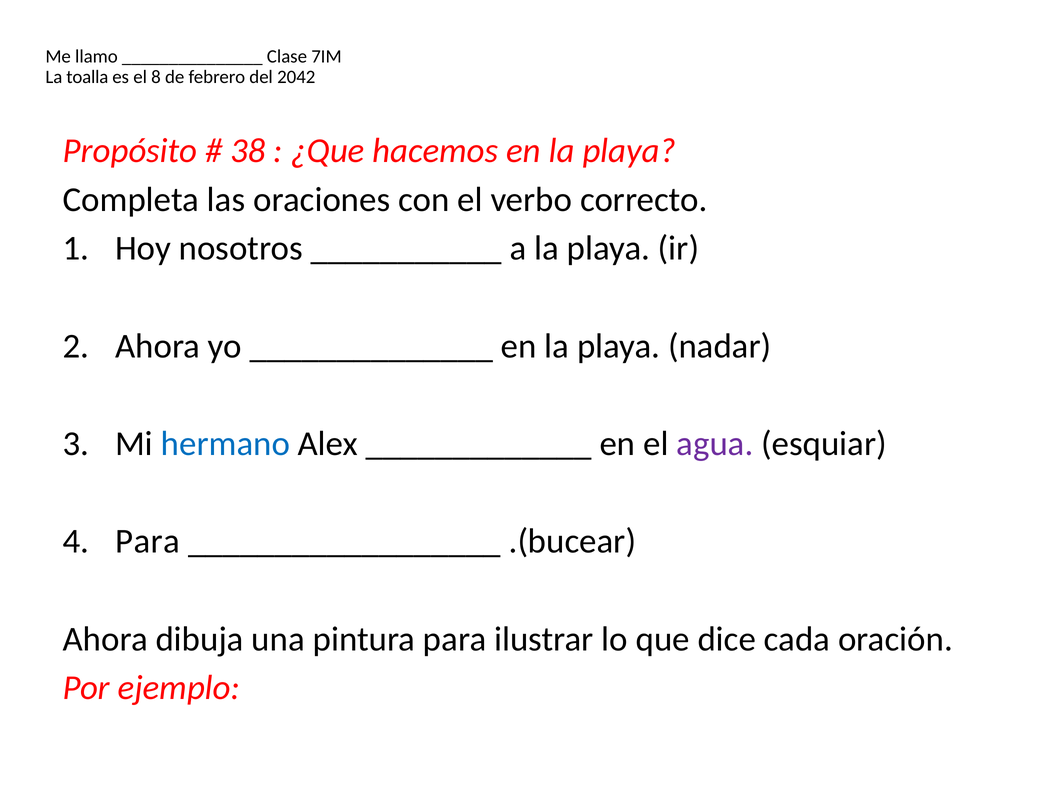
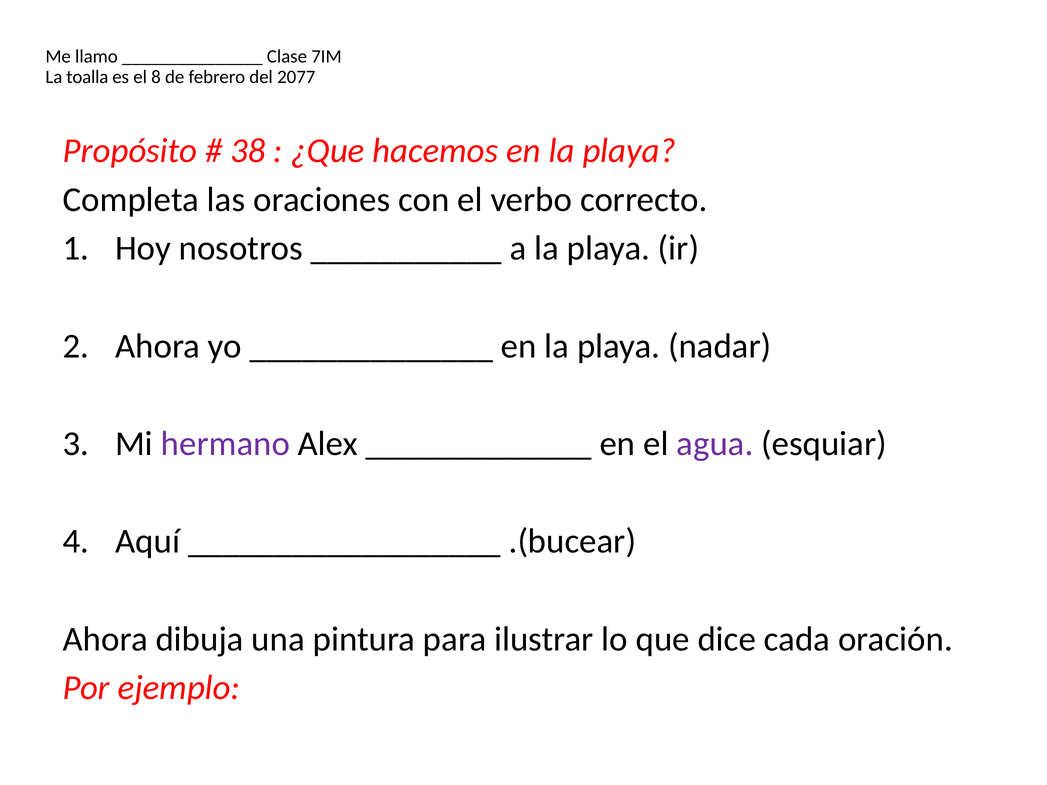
2042: 2042 -> 2077 (296, 77)
hermano colour: blue -> purple (225, 444)
Para: Para -> Aquí (148, 542)
